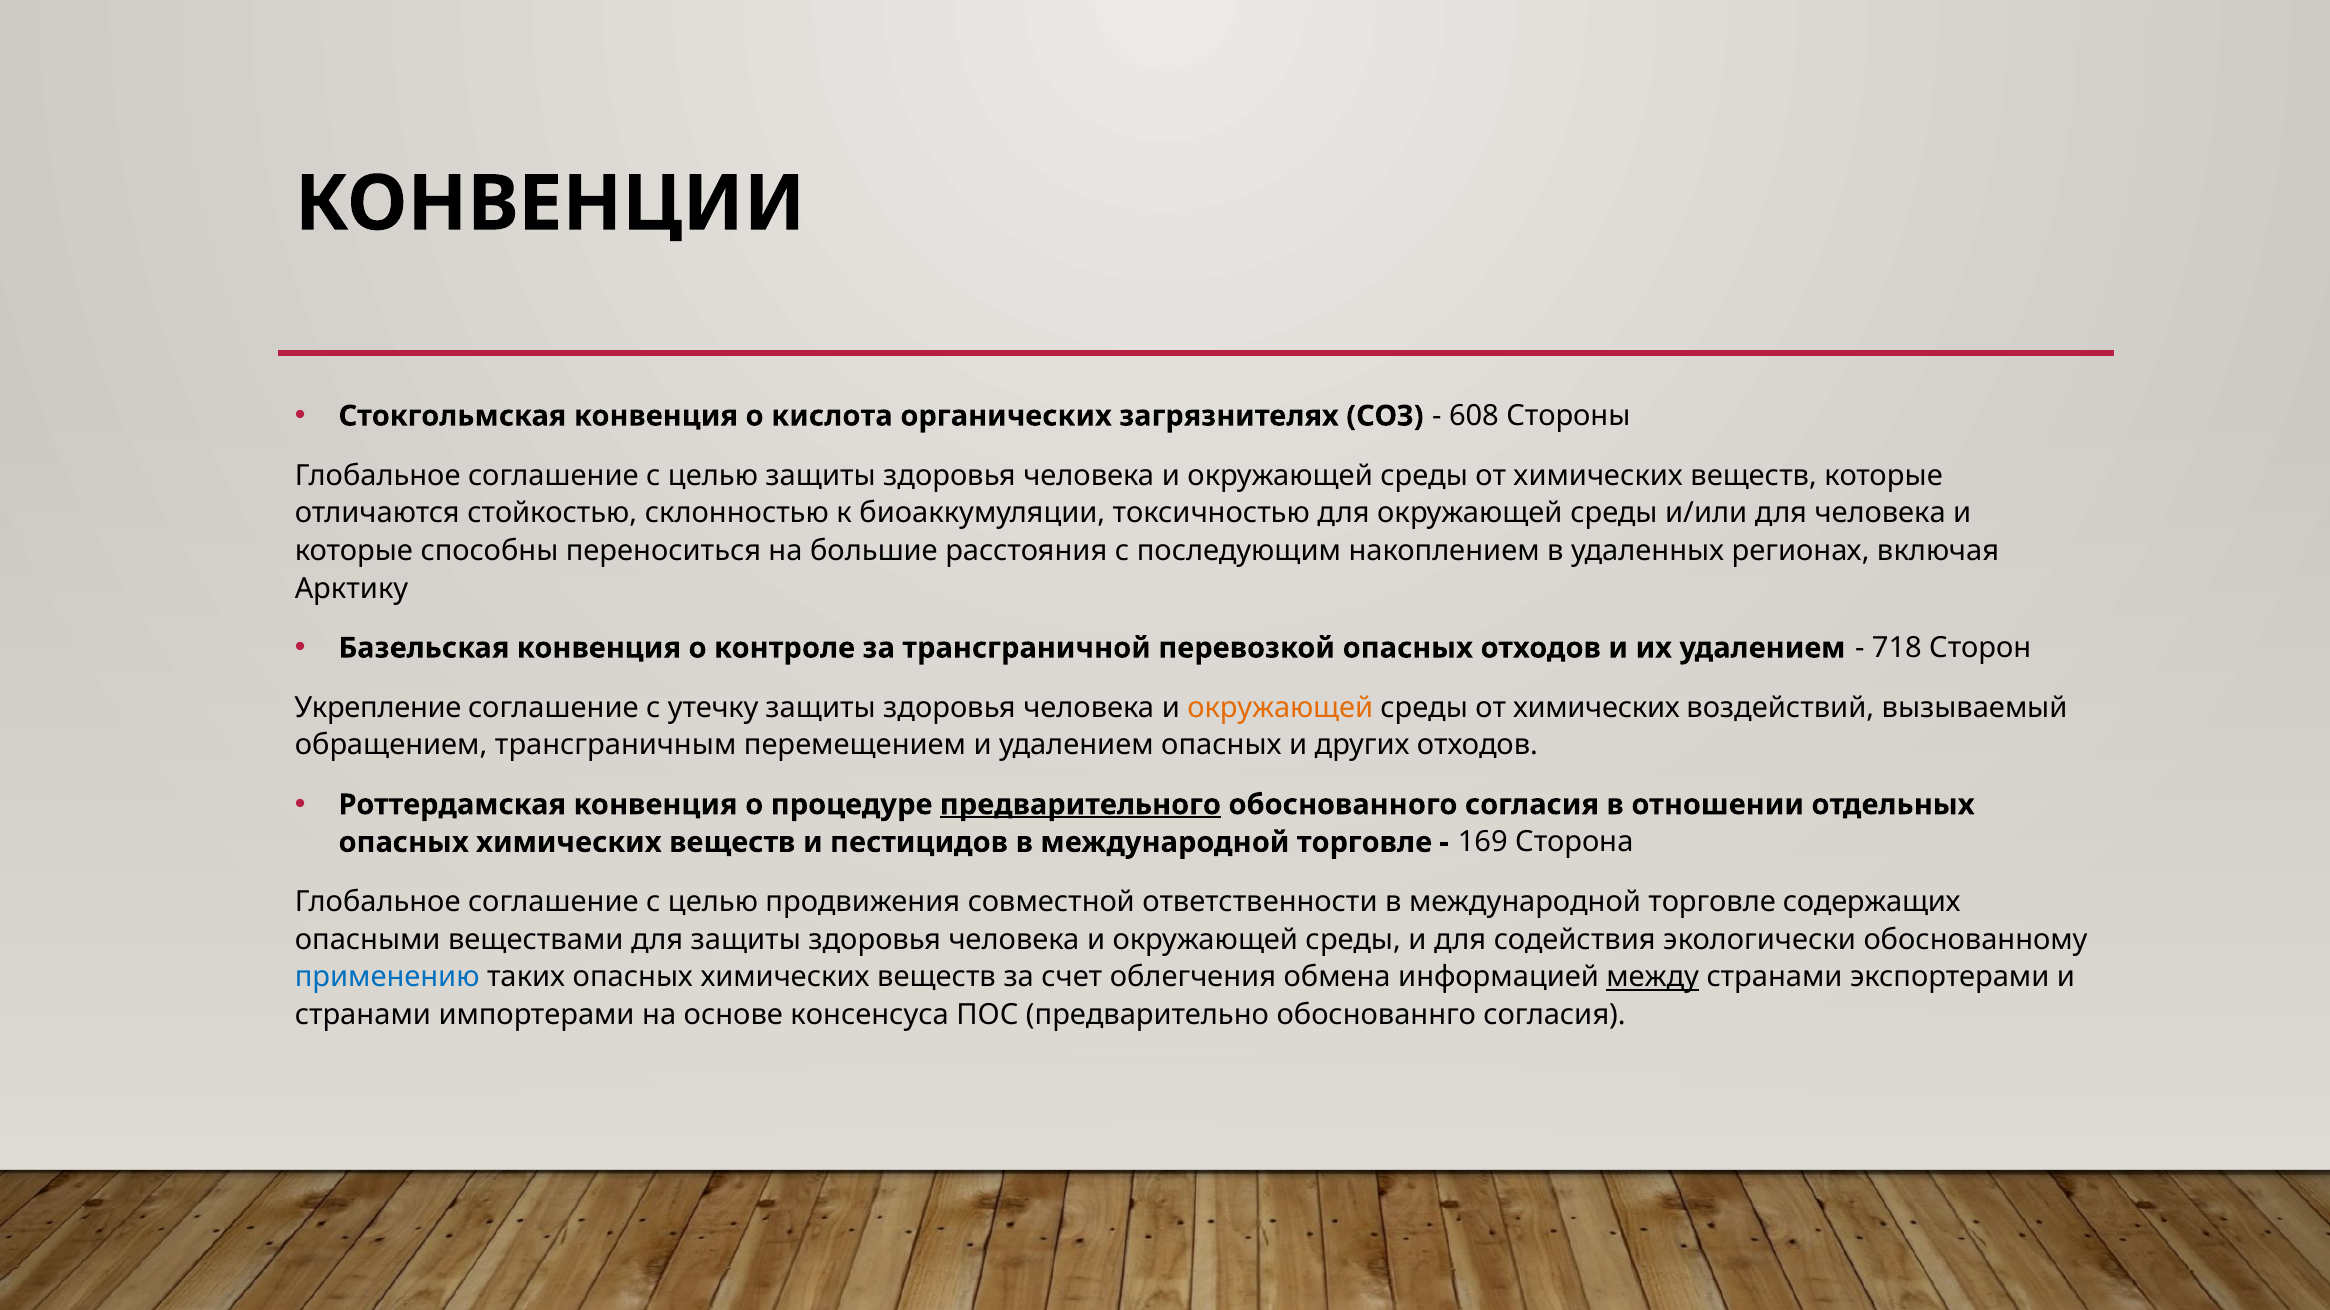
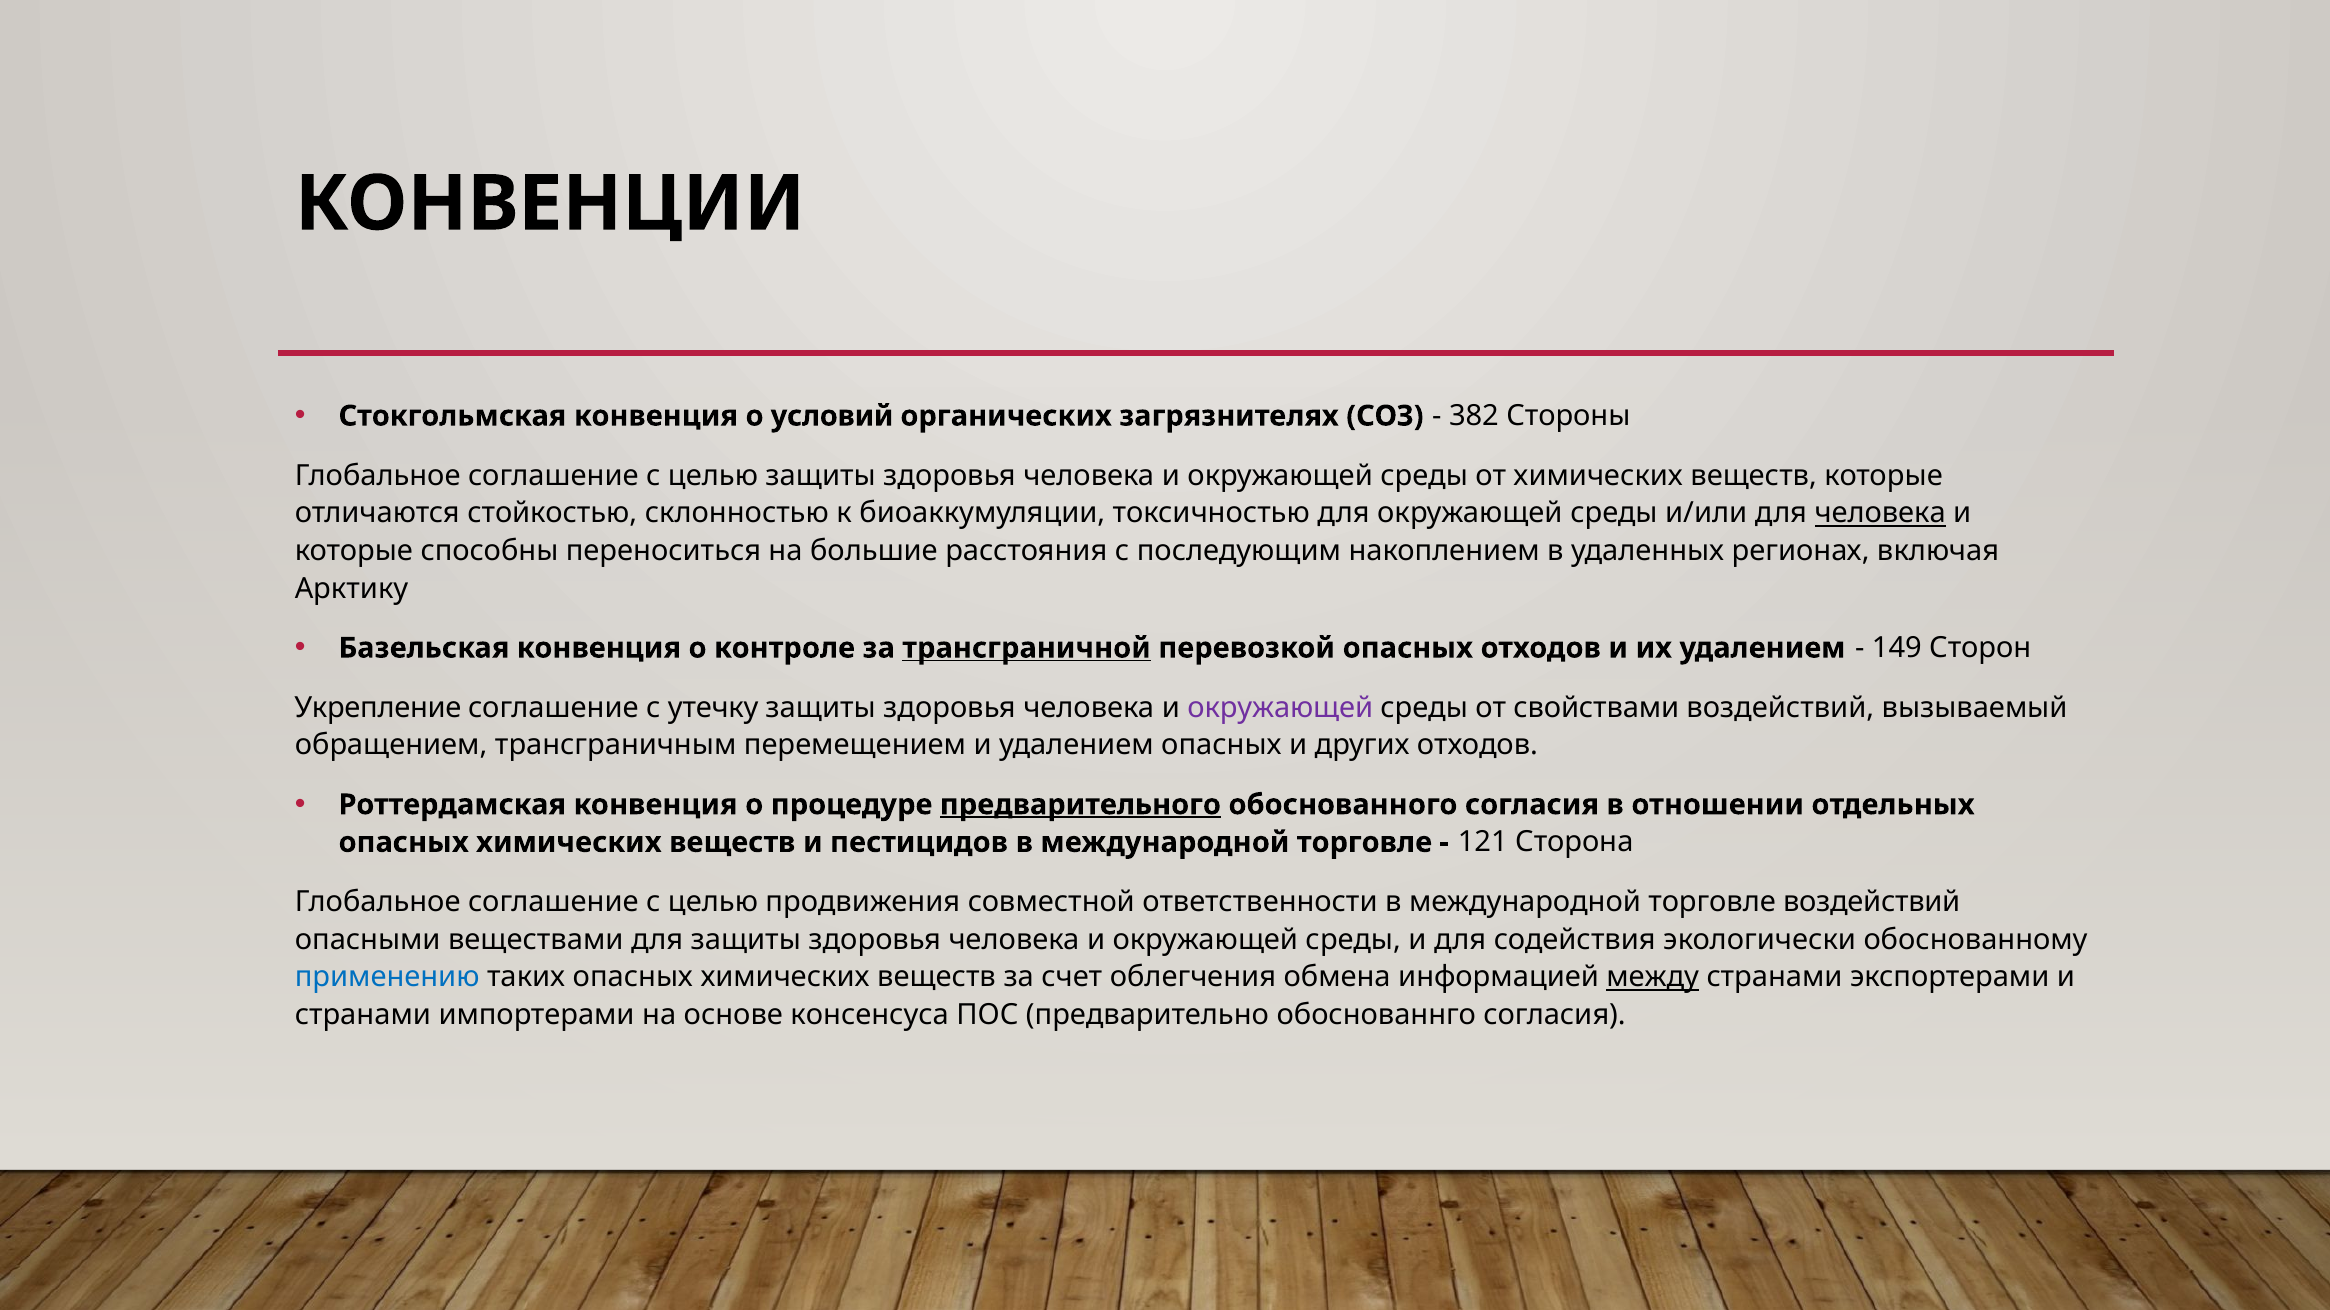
кислота: кислота -> условий (832, 416)
608: 608 -> 382 (1474, 416)
человека underline: none -> present (1880, 513)
трансграничной underline: none -> present (1027, 648)
718: 718 -> 149 (1897, 648)
окружающей colour: orange -> purple (1280, 708)
химических: химических -> свойствами (1596, 708)
169: 169 -> 121 (1483, 843)
торговле содержащих: содержащих -> воздействий (1872, 902)
